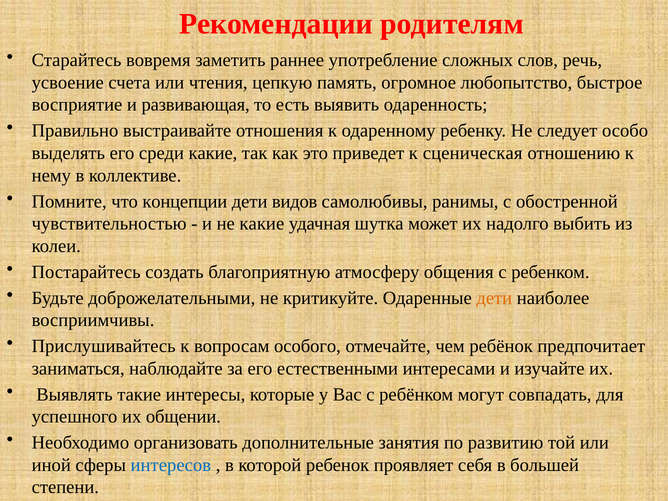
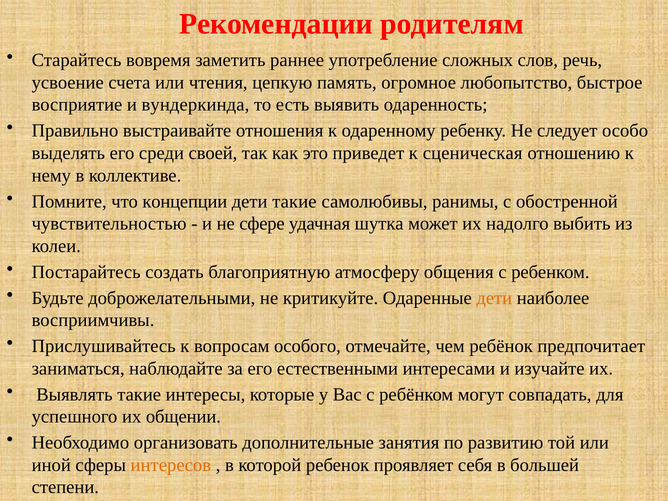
развивающая: развивающая -> вундеркинда (195, 105)
среди какие: какие -> своей (213, 153)
дети видов: видов -> такие (294, 201)
не какие: какие -> сфере (262, 224)
интересов colour: blue -> orange (171, 465)
